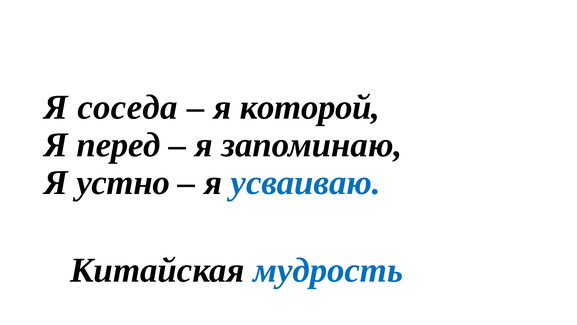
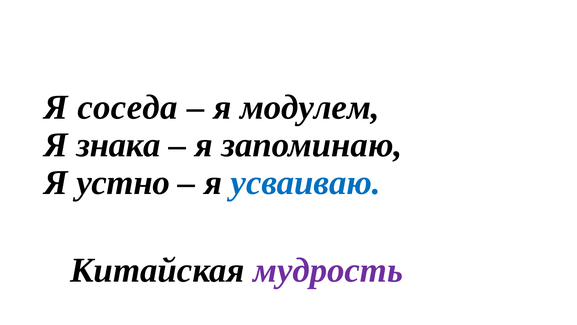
которой: которой -> модулем (310, 107)
перед: перед -> знака (119, 145)
мудрость colour: blue -> purple (328, 270)
